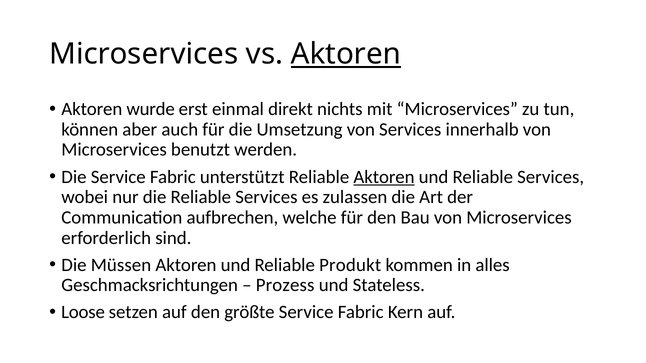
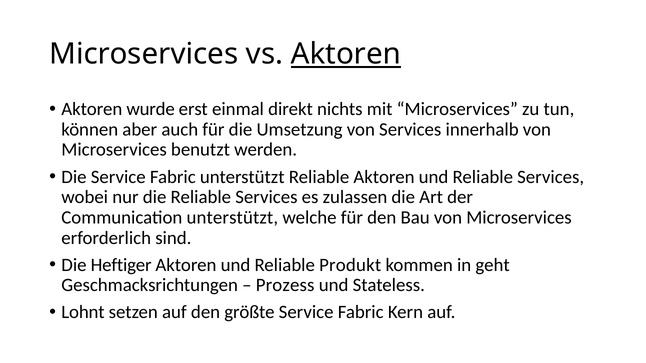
Aktoren underline: present -> none (384, 177)
Communication aufbrechen: aufbrechen -> unterstützt (232, 218)
Müssen: Müssen -> Heftiger (121, 265)
alles: alles -> geht (493, 265)
Loose: Loose -> Lohnt (83, 313)
